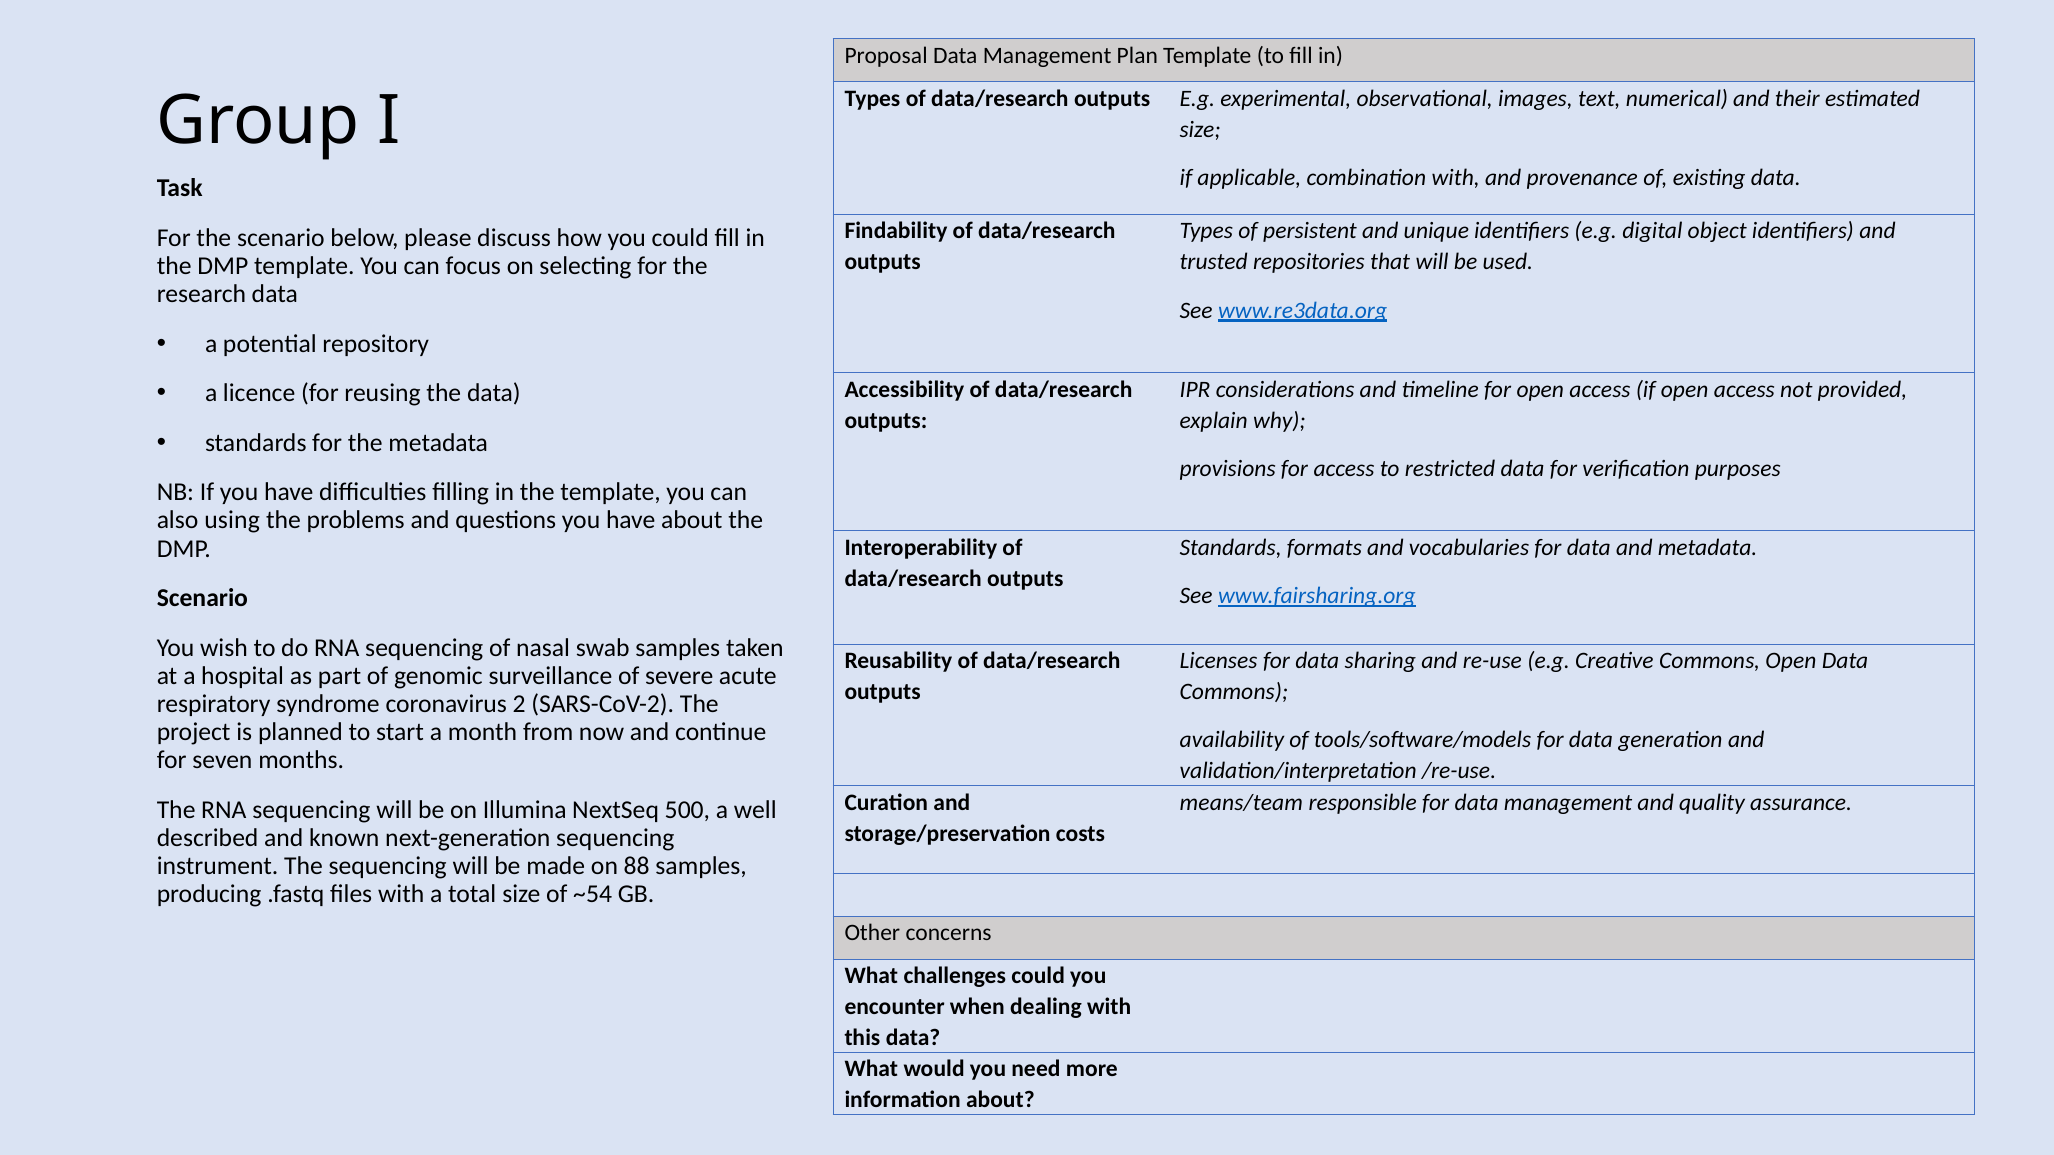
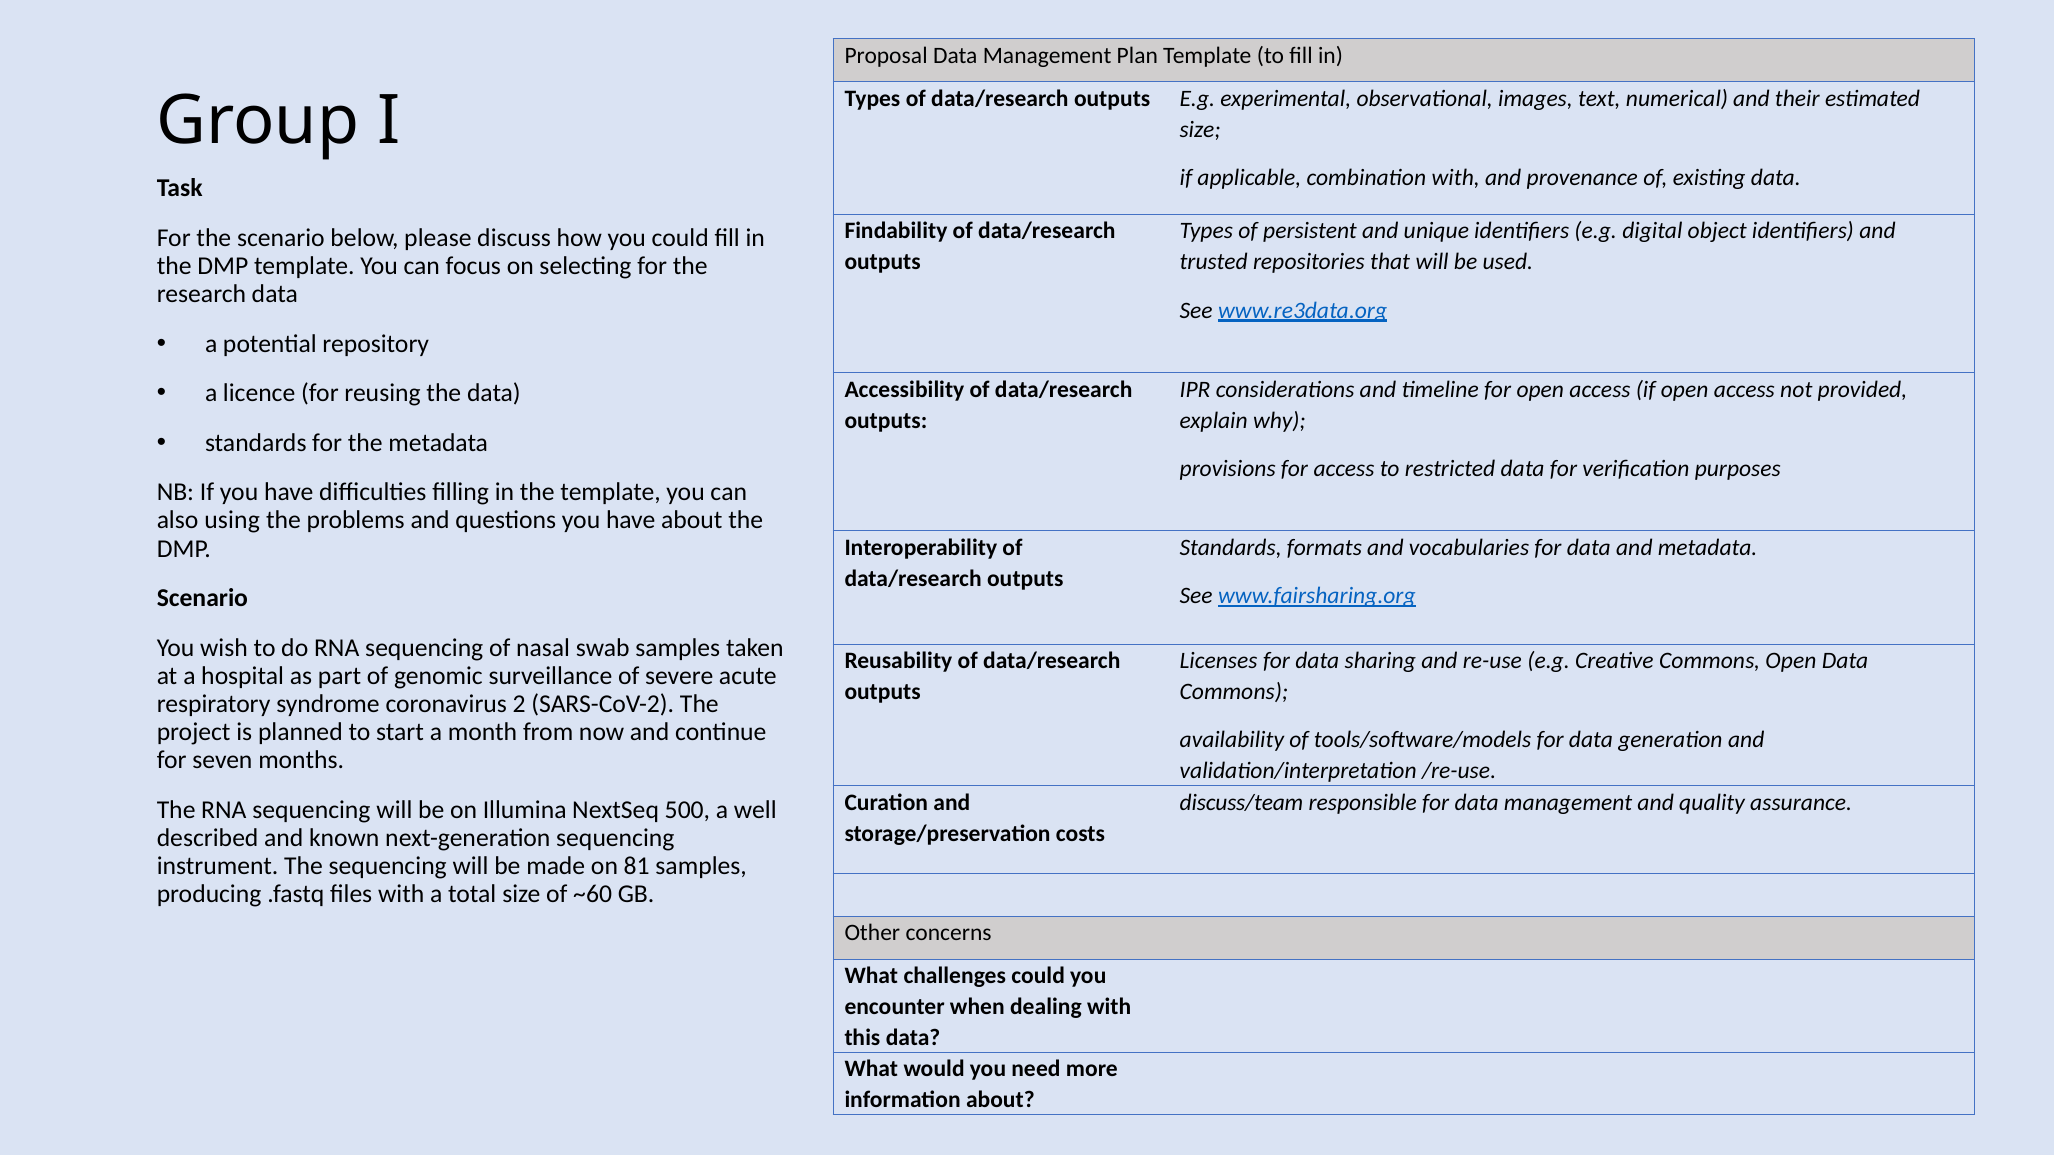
means/team: means/team -> discuss/team (1242, 803)
88: 88 -> 81 (637, 866)
~54: ~54 -> ~60 (593, 894)
